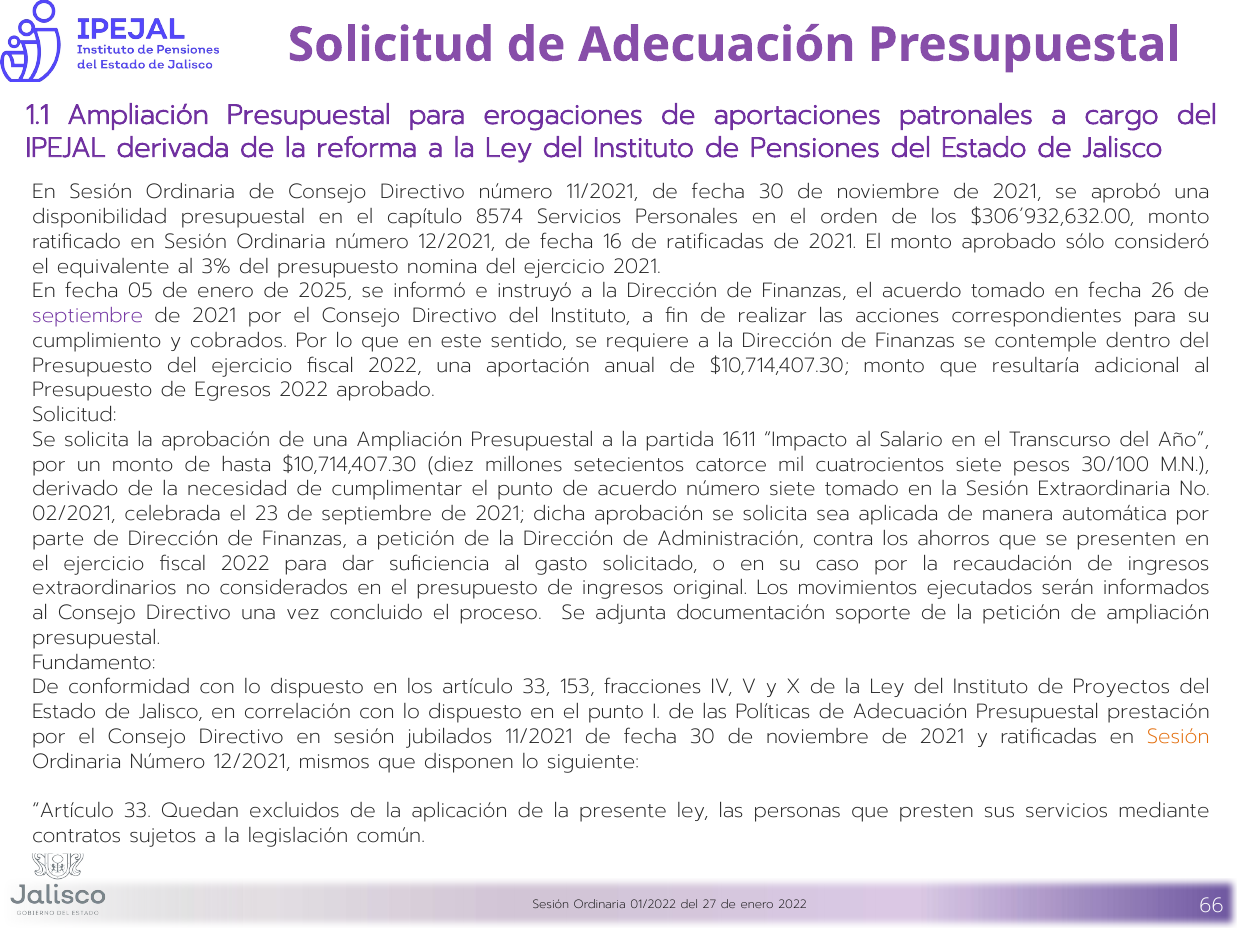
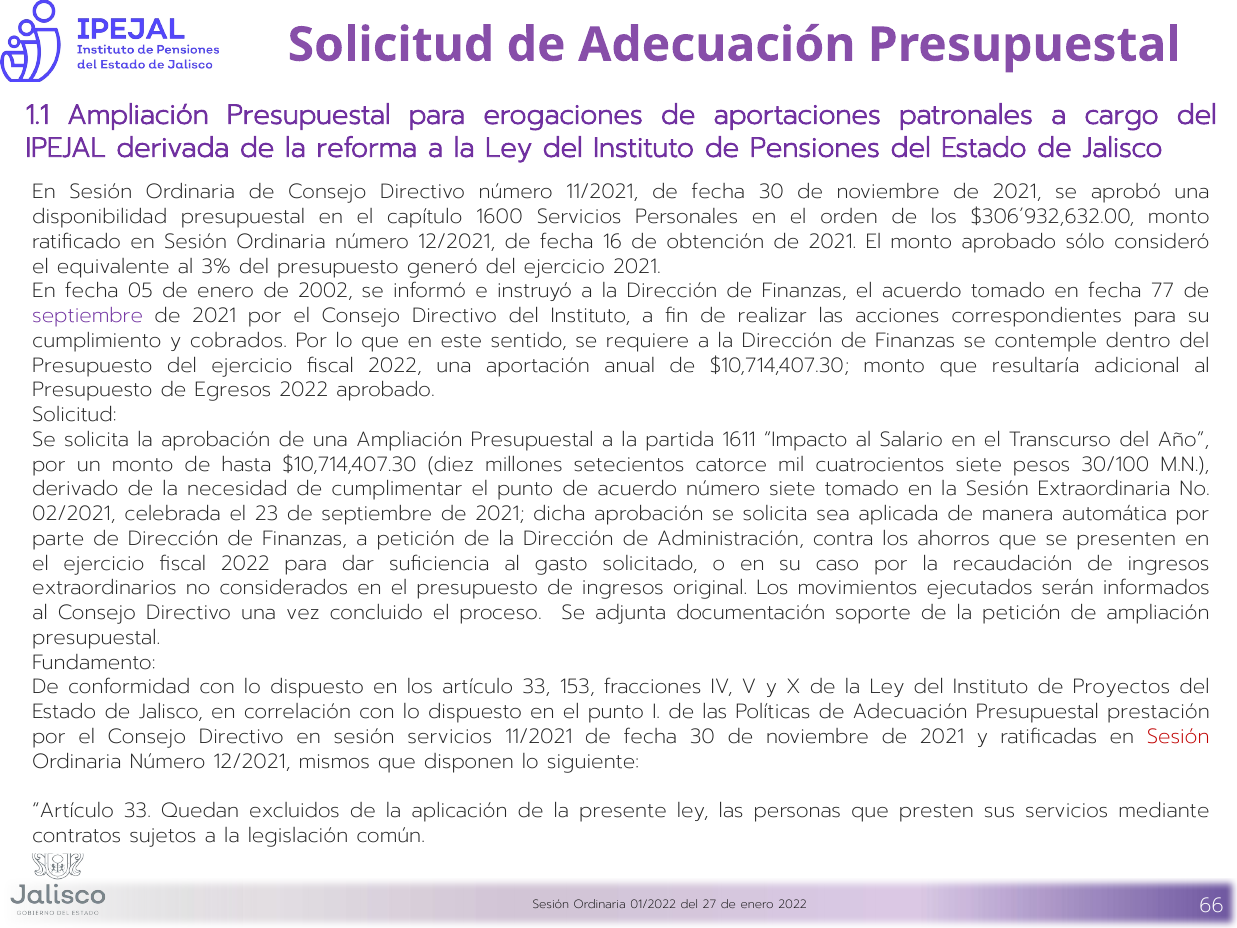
8574: 8574 -> 1600 (499, 217)
de ratificadas: ratificadas -> obtención (715, 242)
nomina: nomina -> generó (442, 266)
2025: 2025 -> 2002 (325, 291)
26: 26 -> 77 (1163, 291)
sesión jubilados: jubilados -> servicios (450, 736)
Sesión colour: orange -> red (1178, 736)
